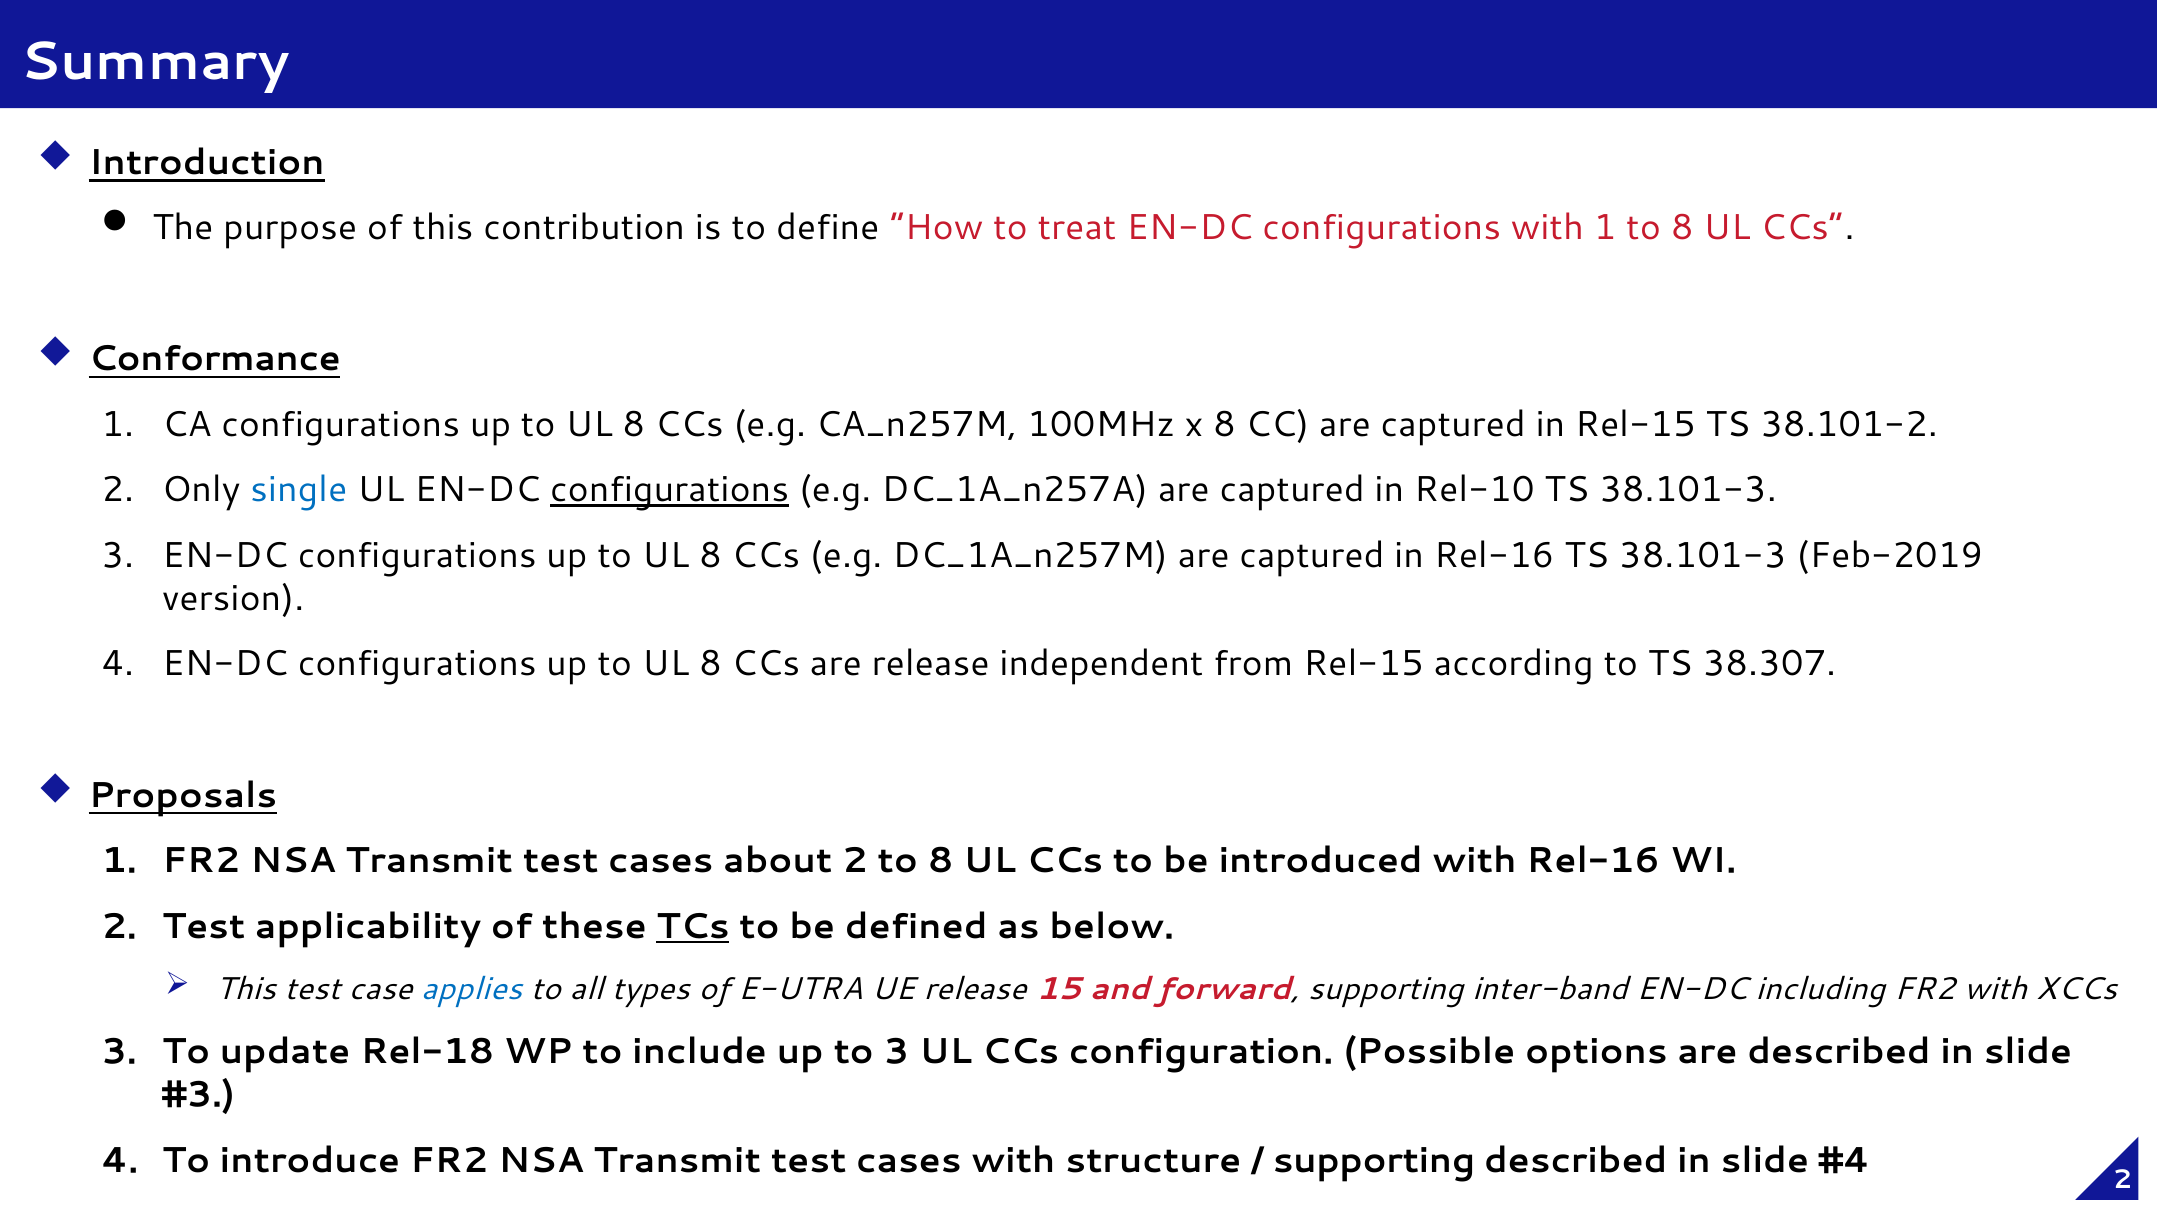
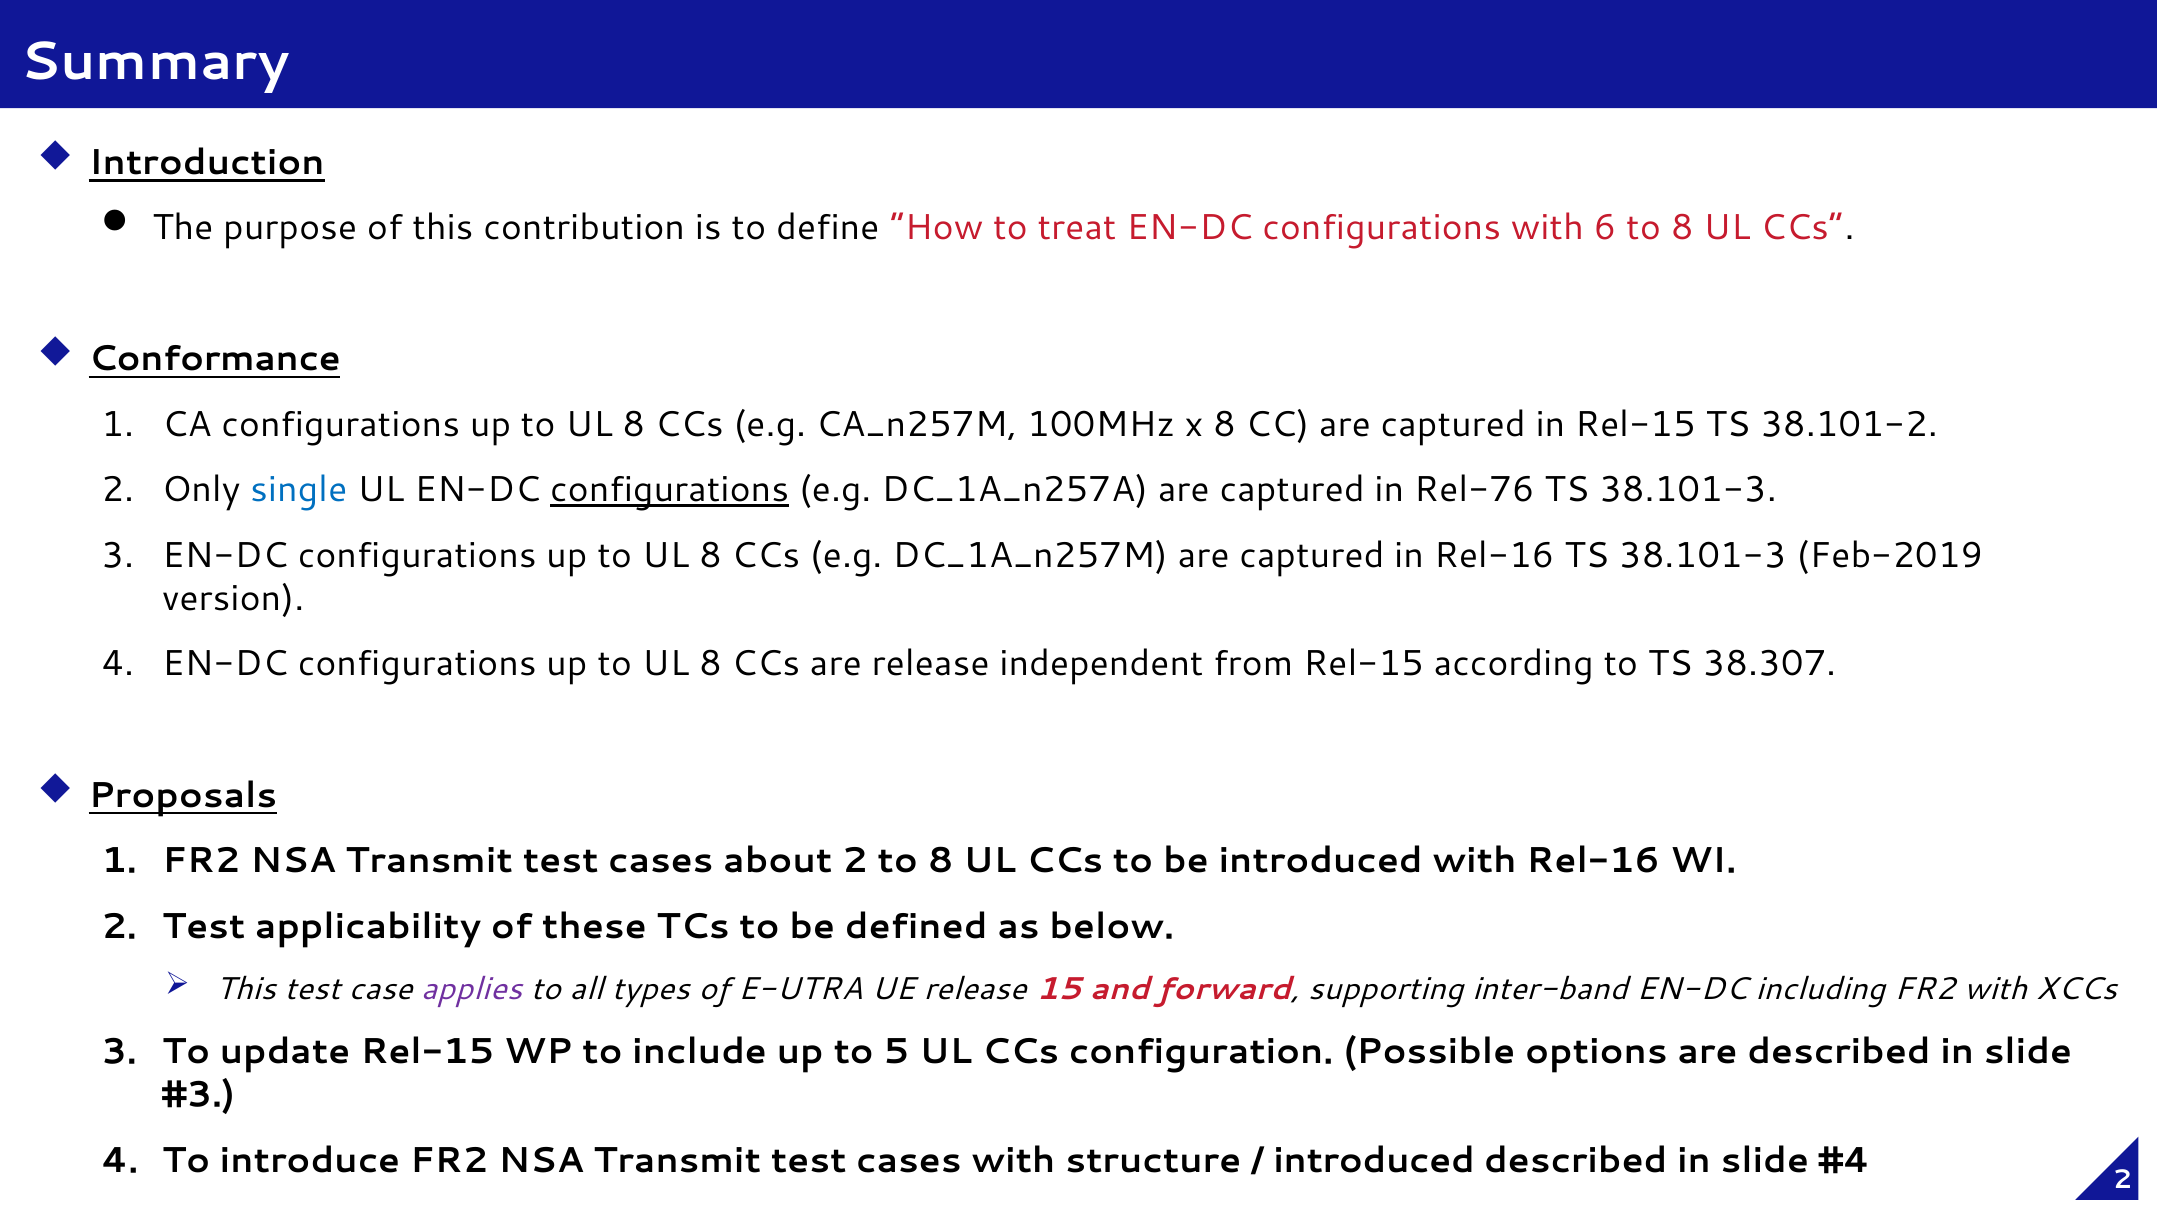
with 1: 1 -> 6 (1605, 228)
Rel-10: Rel-10 -> Rel-76 (1474, 490)
TCs underline: present -> none (693, 926)
applies colour: blue -> purple (472, 989)
update Rel-18: Rel-18 -> Rel-15 (427, 1052)
to 3: 3 -> 5 (896, 1052)
supporting: supporting -> introduced (1374, 1161)
